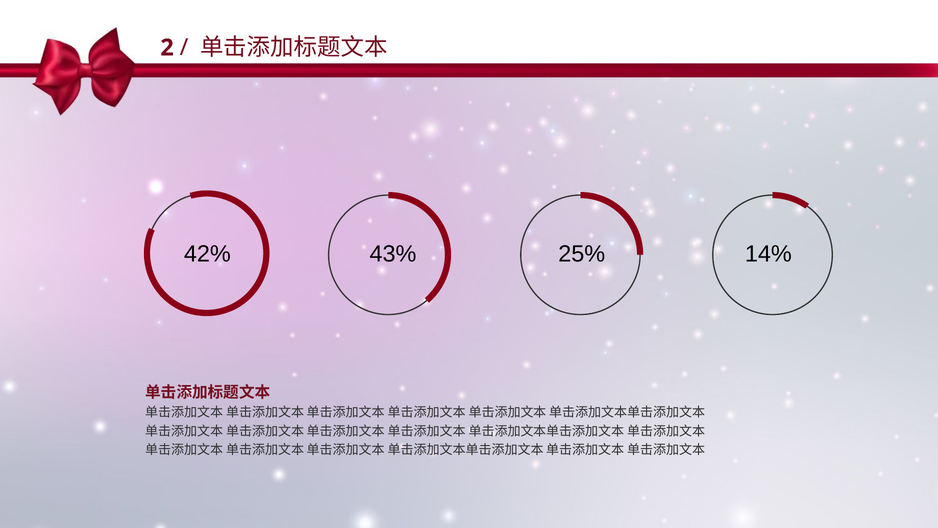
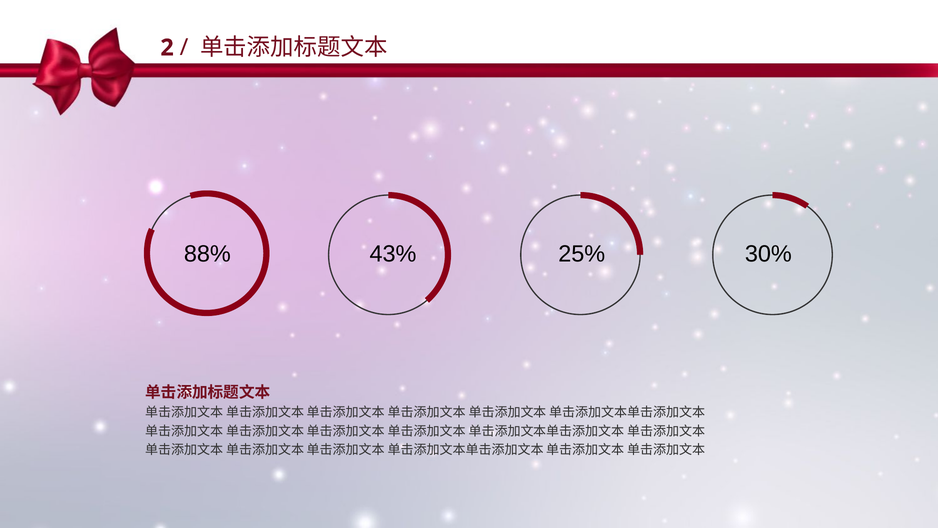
42%: 42% -> 88% (207, 254)
14%: 14% -> 30% (768, 254)
